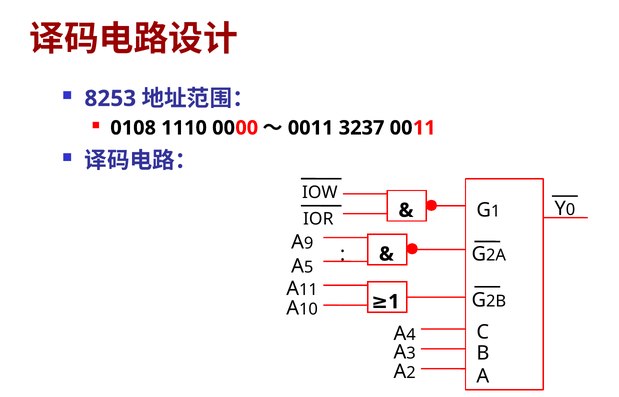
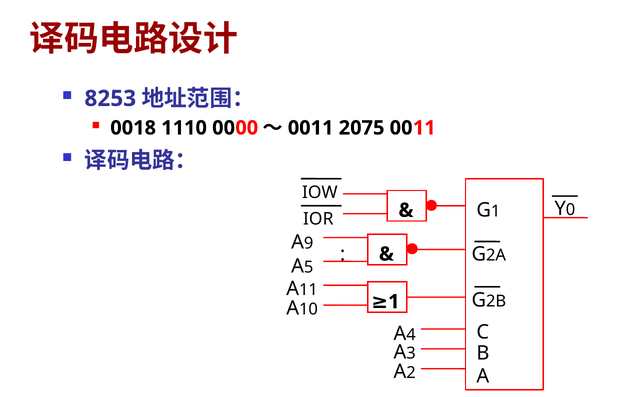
0108: 0108 -> 0018 (133, 128)
3237: 3237 -> 2075 (362, 128)
